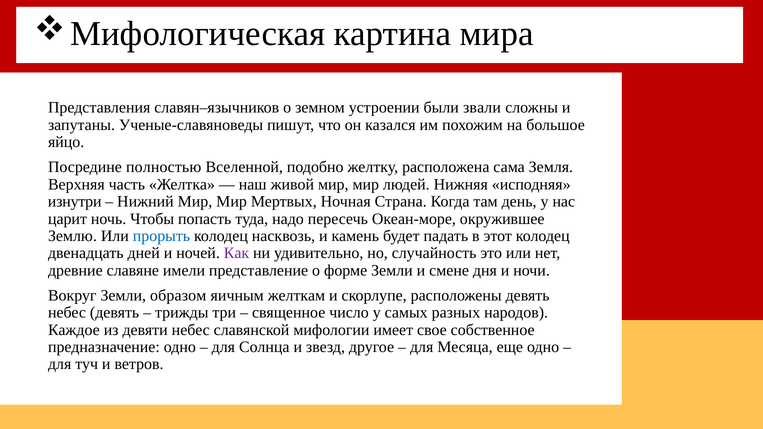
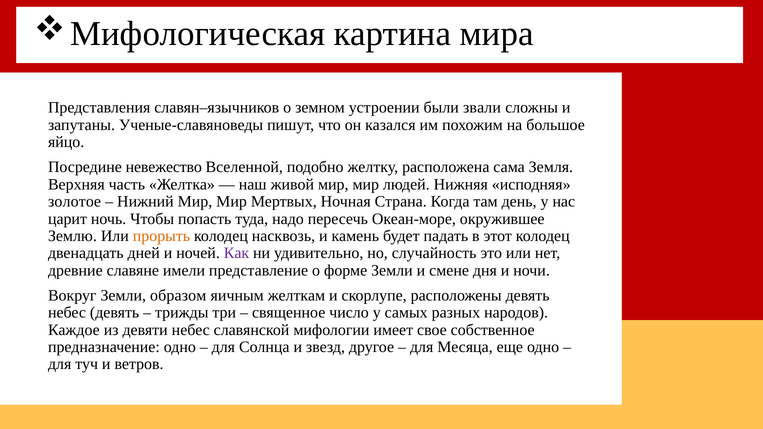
полностью: полностью -> невежество (164, 167)
изнутри: изнутри -> золотое (75, 202)
прорыть colour: blue -> orange (161, 236)
